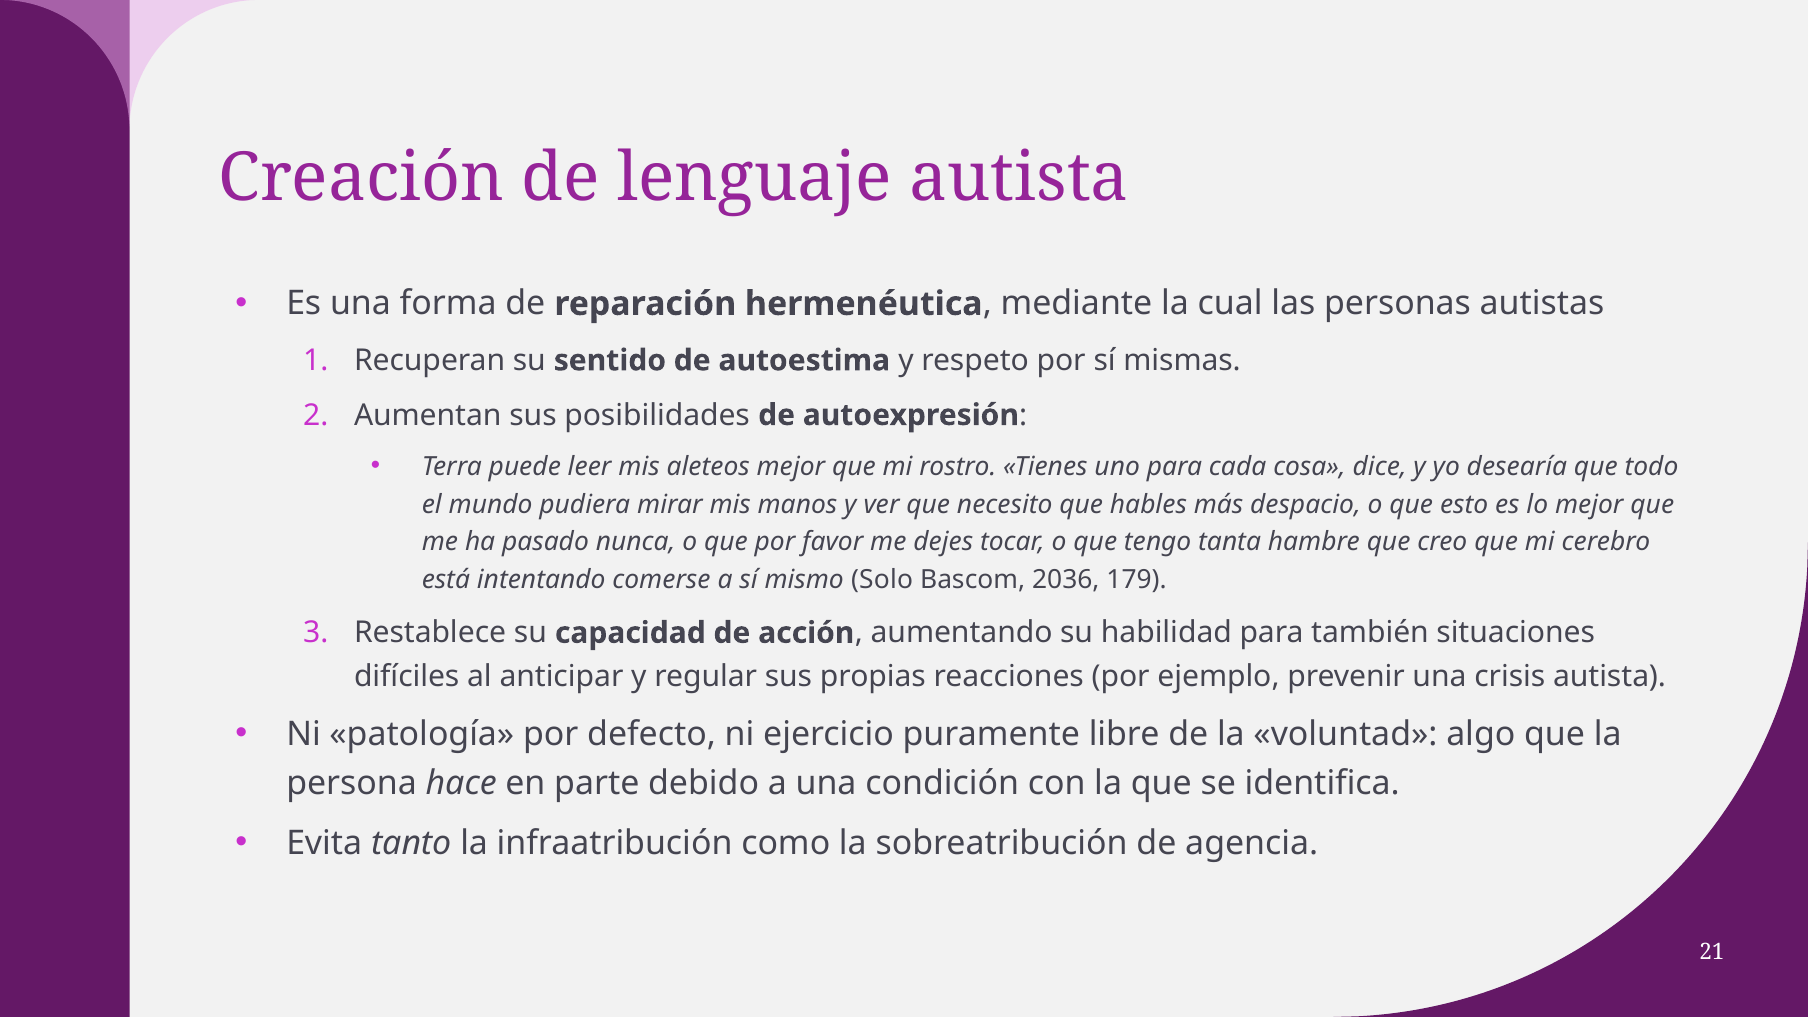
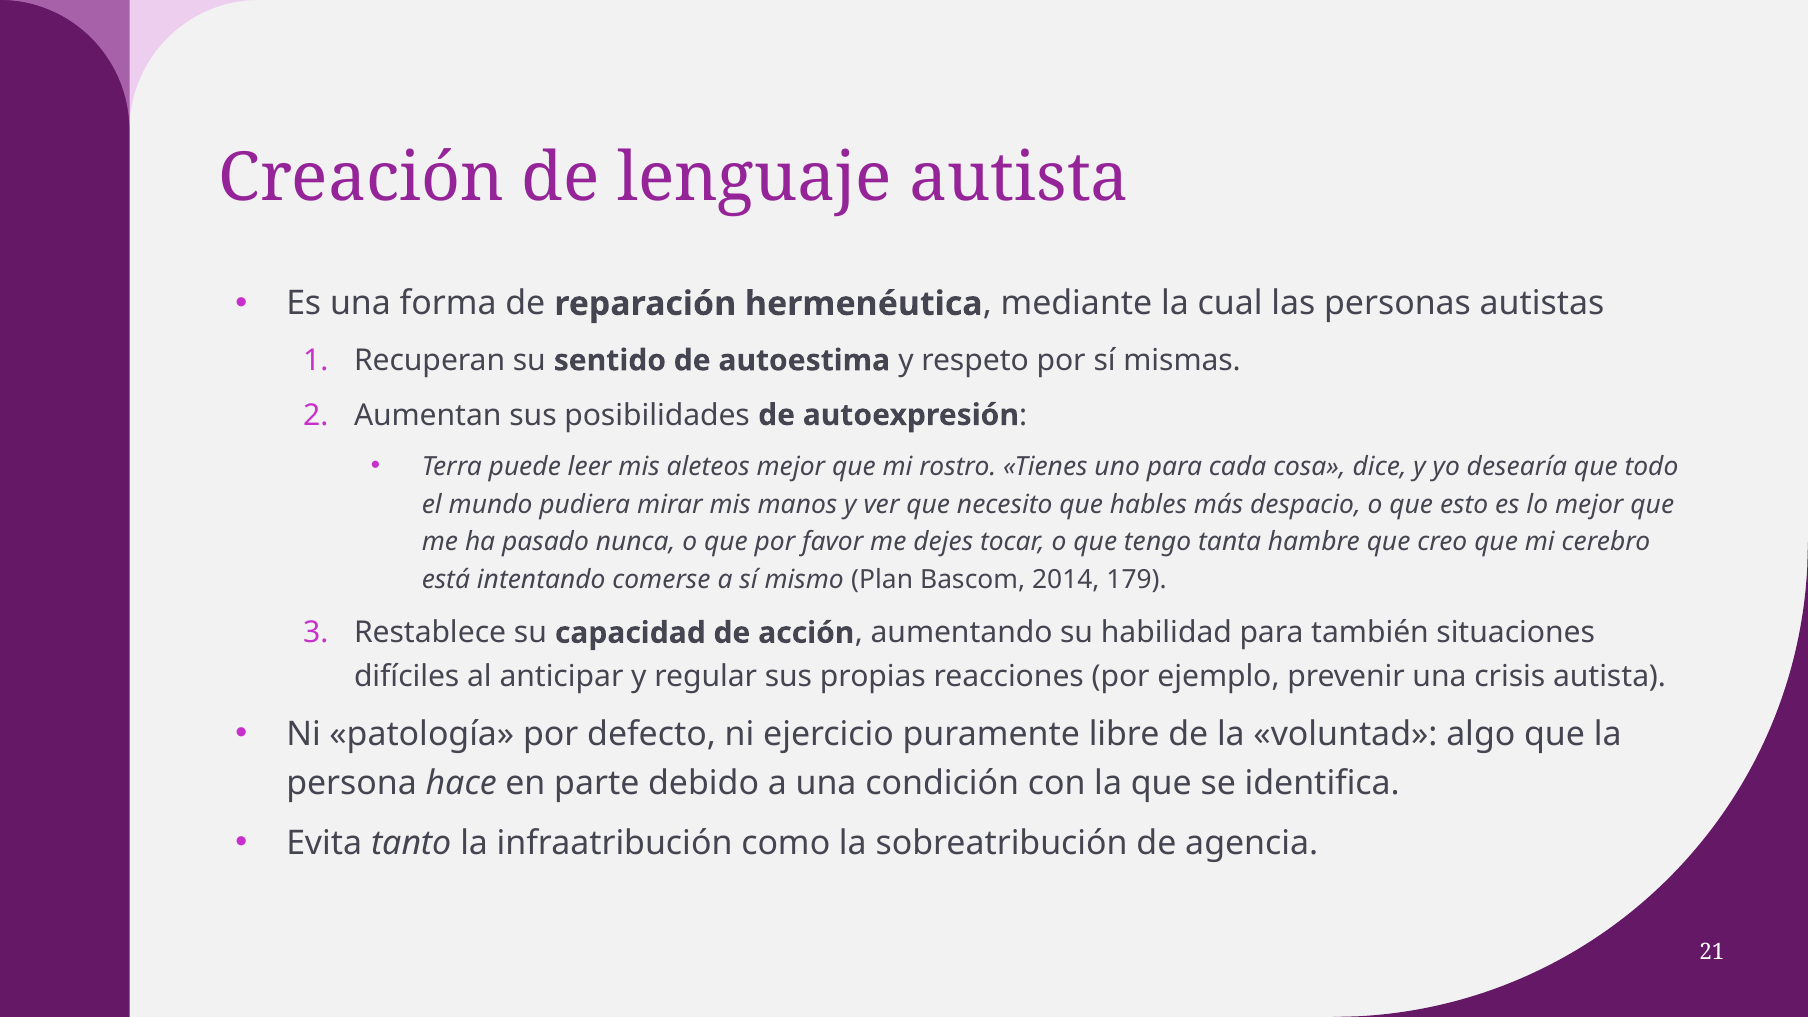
Solo: Solo -> Plan (882, 580)
2036: 2036 -> 2014 (1066, 580)
